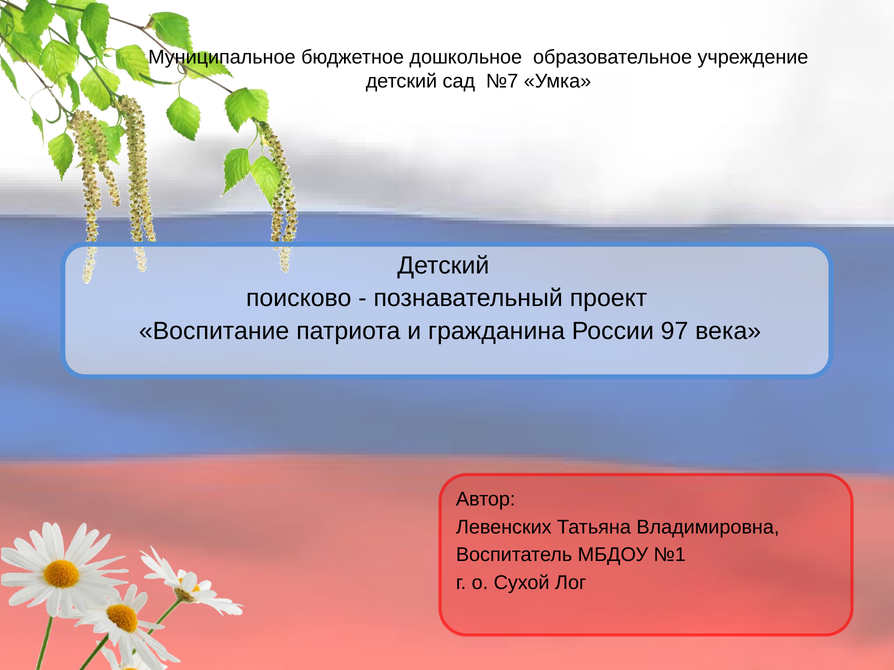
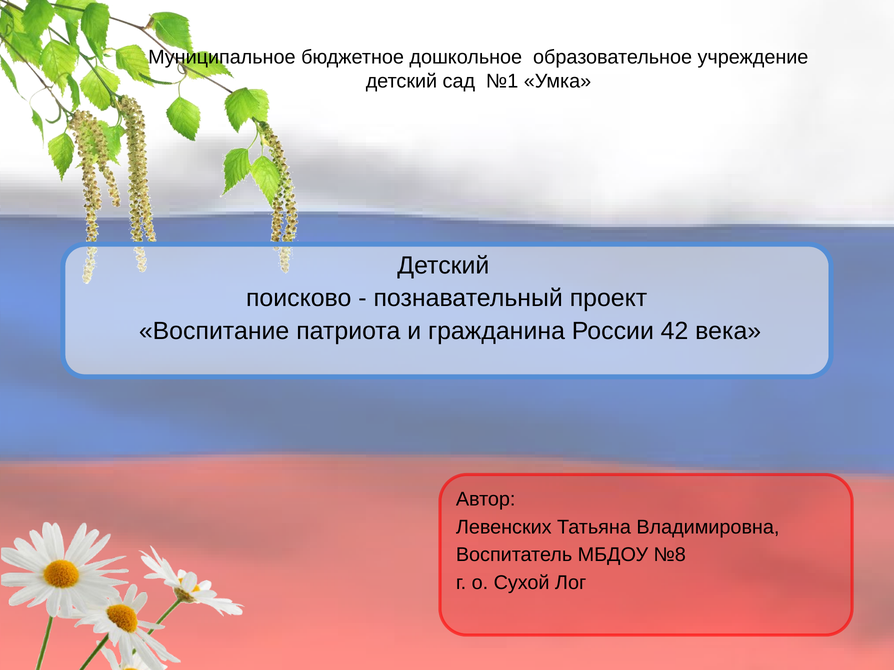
№7: №7 -> №1 (502, 81)
97: 97 -> 42 (675, 331)
№1: №1 -> №8 (670, 555)
